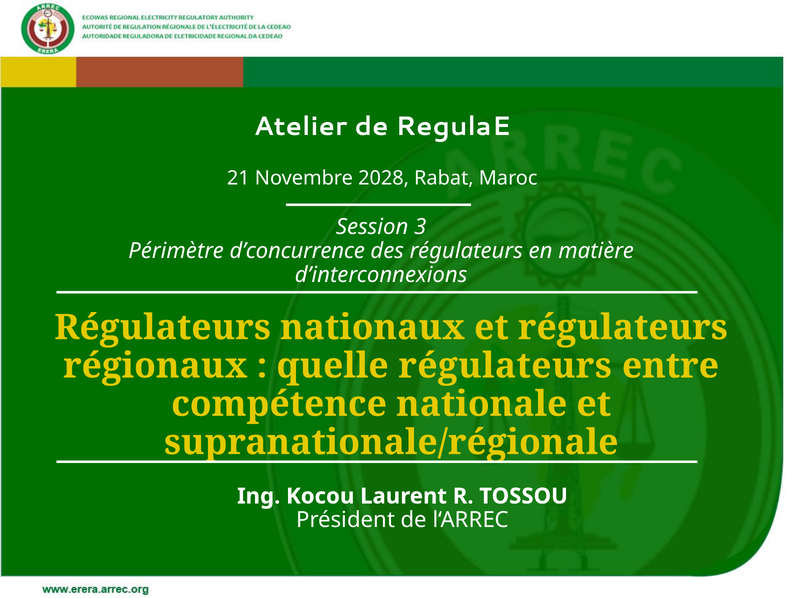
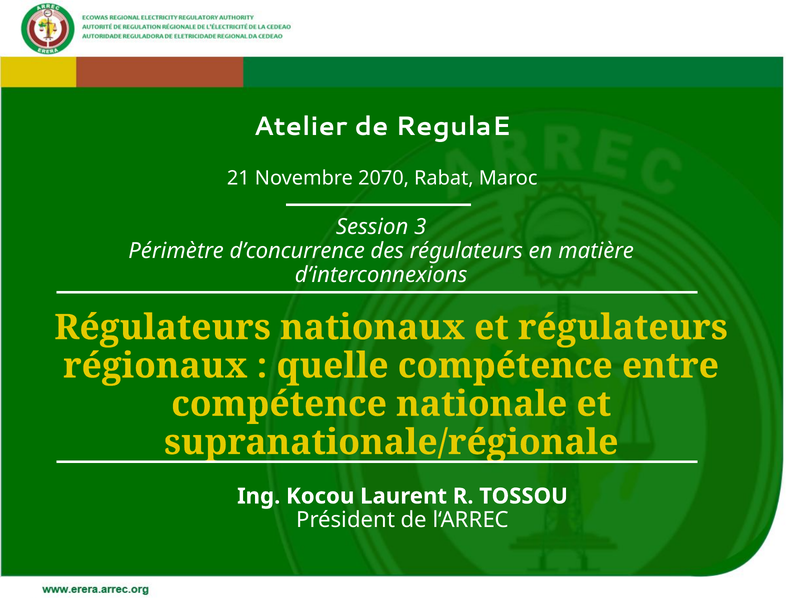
2028: 2028 -> 2070 (384, 178)
quelle régulateurs: régulateurs -> compétence (505, 366)
